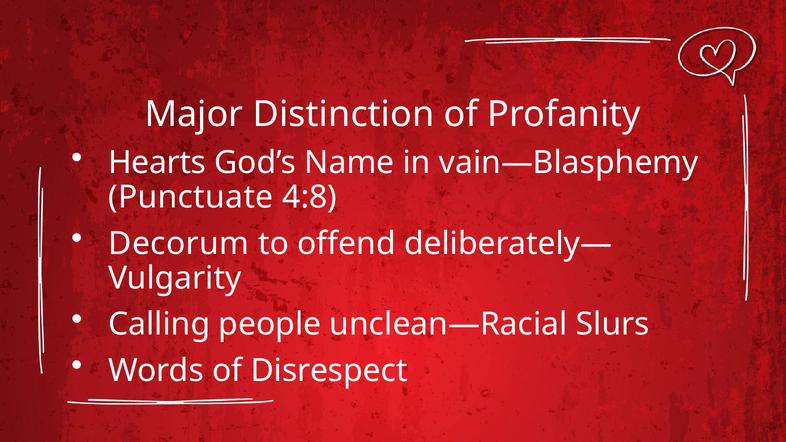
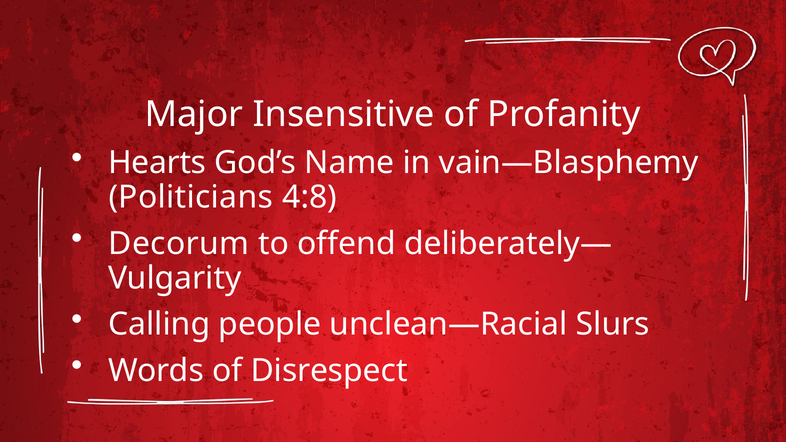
Distinction: Distinction -> Insensitive (344, 114)
Punctuate: Punctuate -> Politicians (191, 197)
